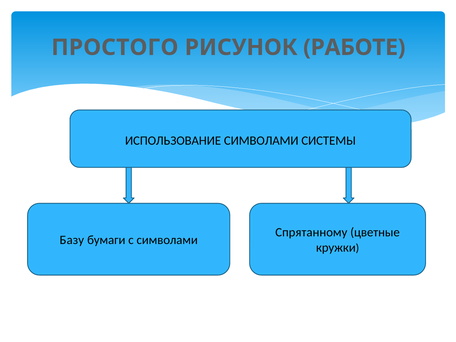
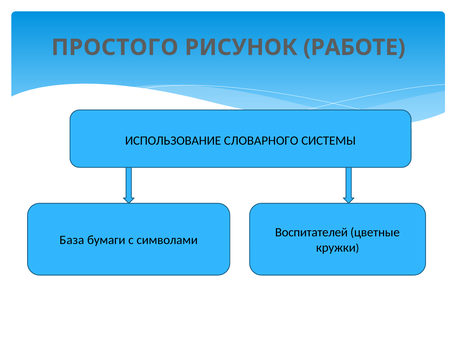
ИСПОЛЬЗОВАНИЕ СИМВОЛАМИ: СИМВОЛАМИ -> СЛОВАРНОГО (261, 141)
Спрятанному: Спрятанному -> Воспитателей (311, 232)
Базу: Базу -> База (72, 240)
